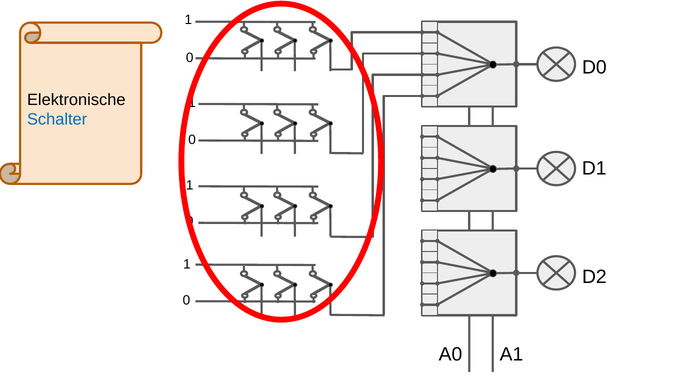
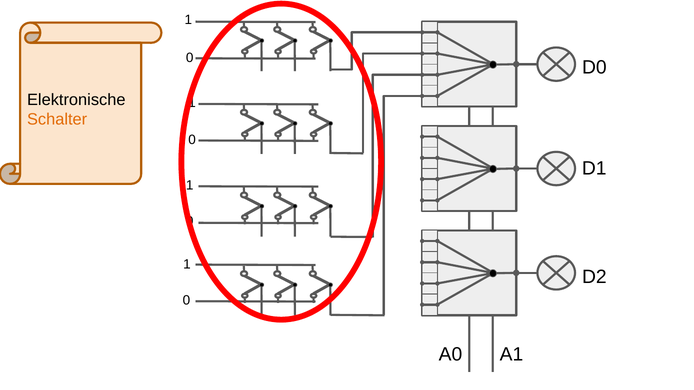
Schalter colour: blue -> orange (57, 119)
